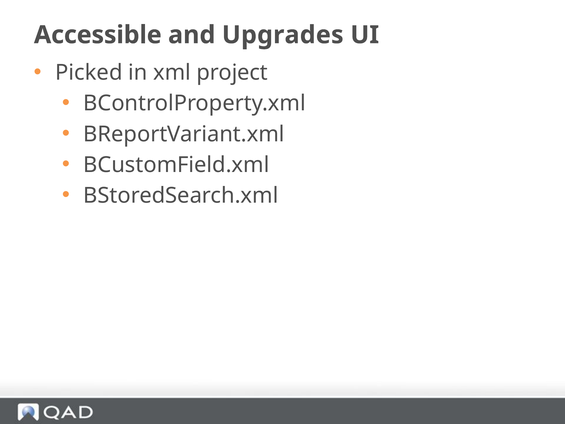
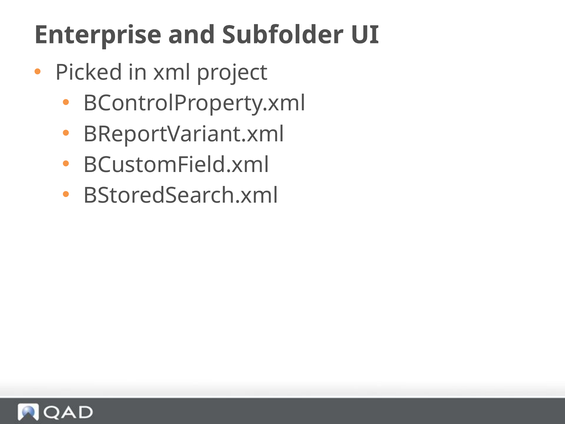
Accessible: Accessible -> Enterprise (98, 35)
Upgrades: Upgrades -> Subfolder (283, 35)
